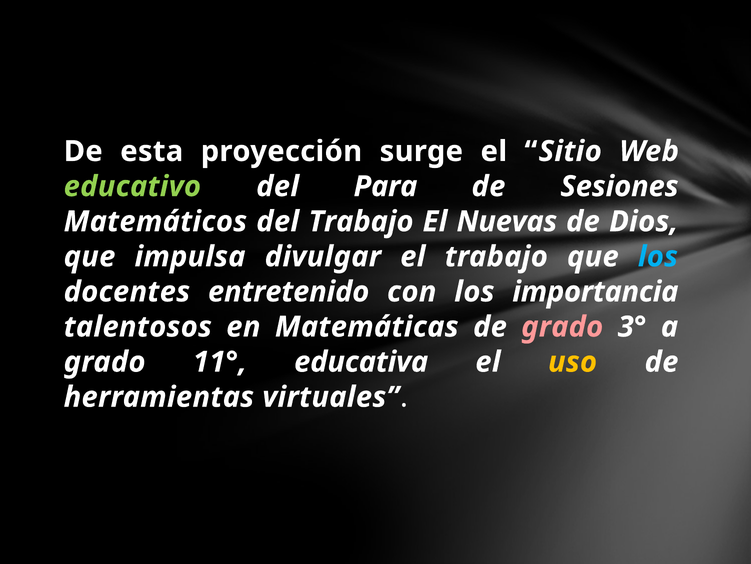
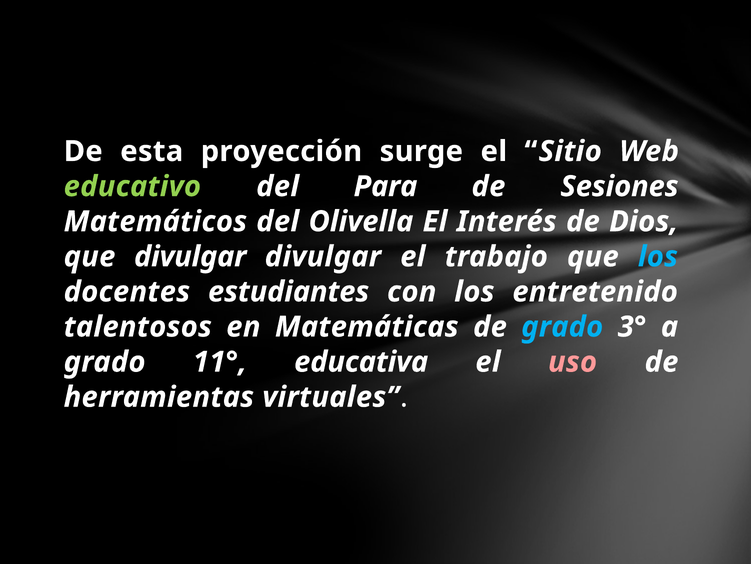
del Trabajo: Trabajo -> Olivella (361, 221)
Nuevas: Nuevas -> Interés (507, 221)
que impulsa: impulsa -> divulgar (190, 256)
entretenido: entretenido -> estudiantes (289, 291)
importancia: importancia -> entretenido (595, 291)
grado colour: pink -> light blue (562, 327)
uso colour: yellow -> pink (573, 362)
